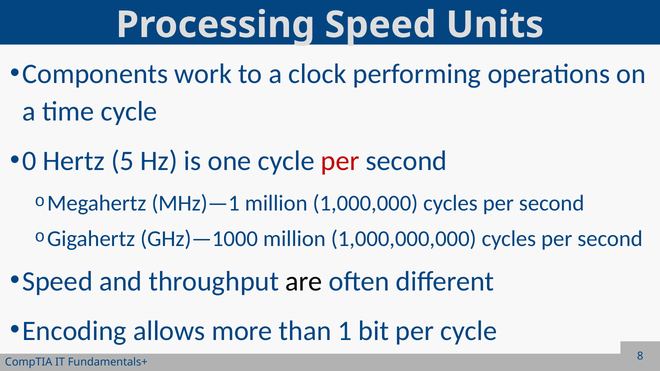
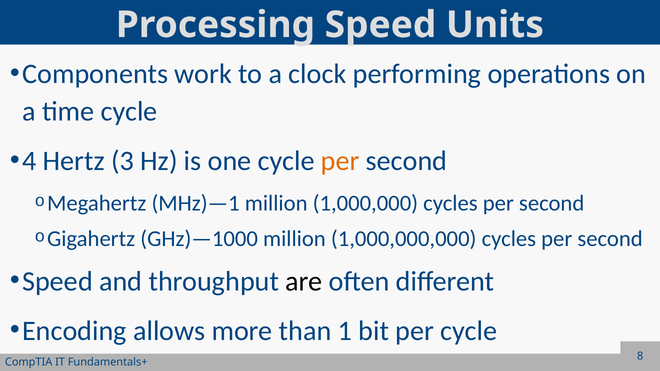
0: 0 -> 4 (29, 161)
5: 5 -> 3 (123, 161)
per colour: red -> orange (340, 161)
